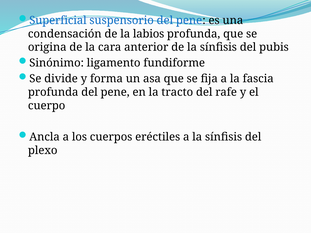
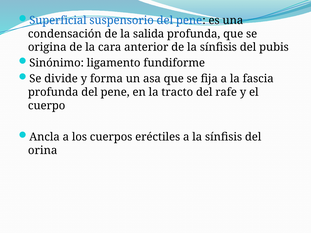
labios: labios -> salida (149, 34)
plexo: plexo -> orina (43, 151)
